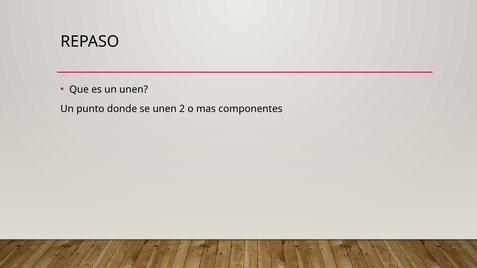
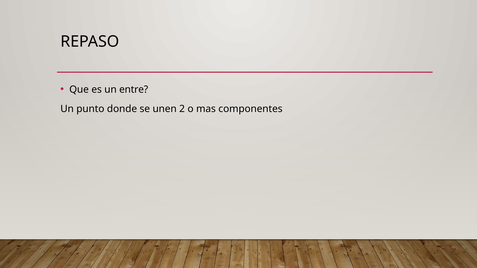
un unen: unen -> entre (134, 90)
